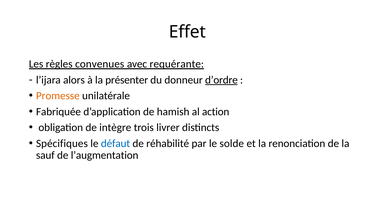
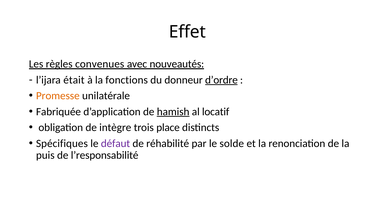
requérante: requérante -> nouveautés (177, 64)
alors: alors -> était (74, 80)
présenter: présenter -> fonctions (127, 80)
hamish underline: none -> present (173, 112)
action: action -> locatif (216, 112)
livrer: livrer -> place (168, 128)
défaut colour: blue -> purple (116, 144)
sauf: sauf -> puis (45, 155)
l’augmentation: l’augmentation -> l’responsabilité (105, 155)
